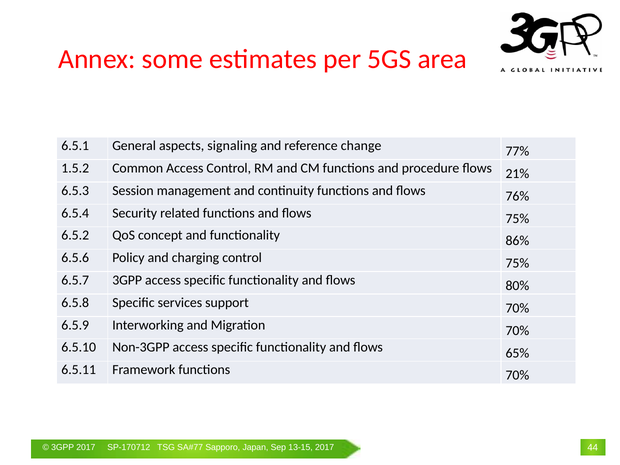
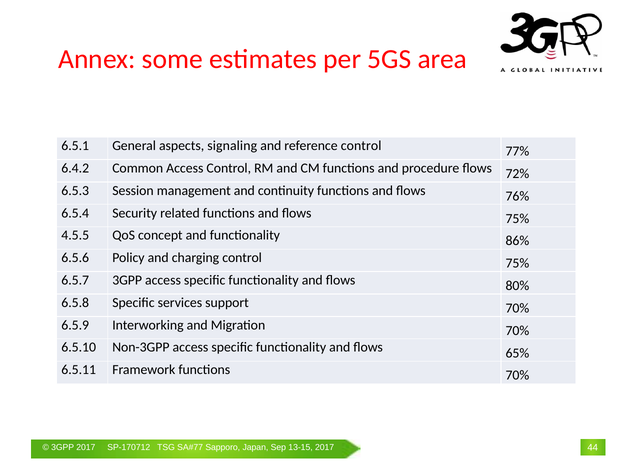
reference change: change -> control (361, 146)
1.5.2: 1.5.2 -> 6.4.2 (75, 168)
21%: 21% -> 72% (517, 174)
6.5.2: 6.5.2 -> 4.5.5 (75, 235)
